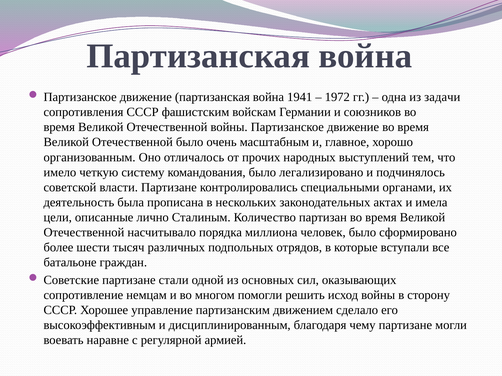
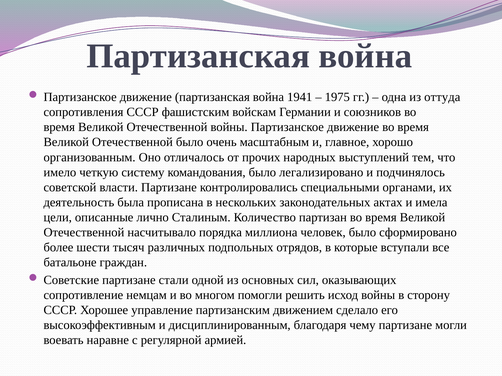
1972: 1972 -> 1975 (337, 97)
задачи: задачи -> оттуда (442, 97)
